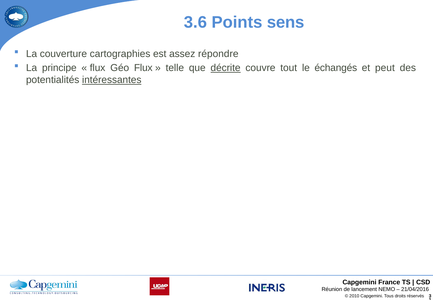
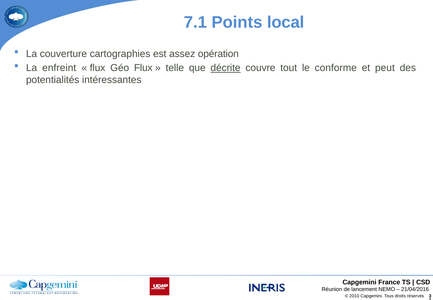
3.6: 3.6 -> 7.1 (195, 22)
sens: sens -> local (286, 22)
répondre: répondre -> opération (218, 54)
principe: principe -> enfreint (59, 68)
échangés: échangés -> conforme (336, 68)
intéressantes underline: present -> none (112, 80)
